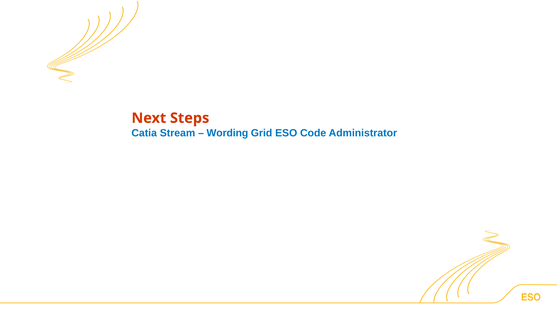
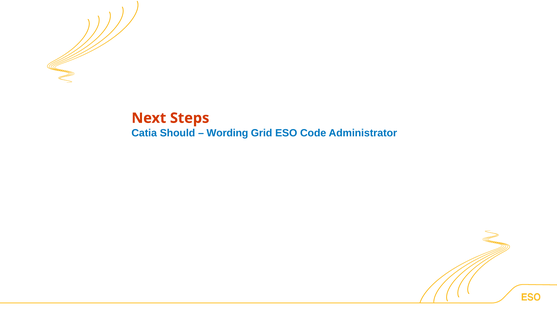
Stream: Stream -> Should (178, 133)
